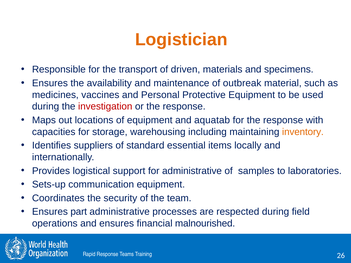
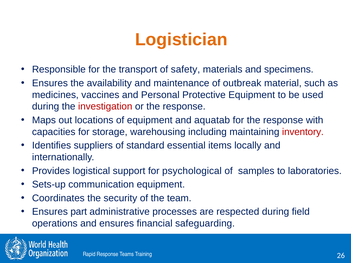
driven: driven -> safety (185, 70)
inventory colour: orange -> red (303, 132)
for administrative: administrative -> psychological (192, 171)
malnourished: malnourished -> safeguarding (205, 224)
